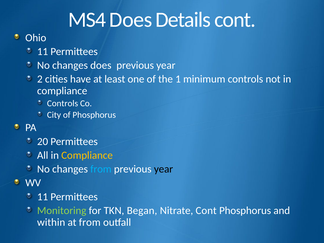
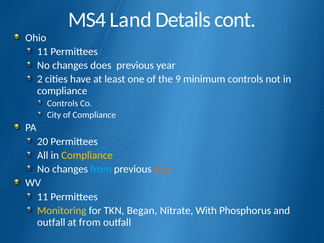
MS4 Does: Does -> Land (131, 20)
1: 1 -> 9 (178, 79)
of Phosphorus: Phosphorus -> Compliance (94, 115)
year colour: black -> orange (163, 169)
Monitoring colour: light green -> yellow (62, 211)
Nitrate Cont: Cont -> With (206, 211)
within: within -> outfall (51, 222)
